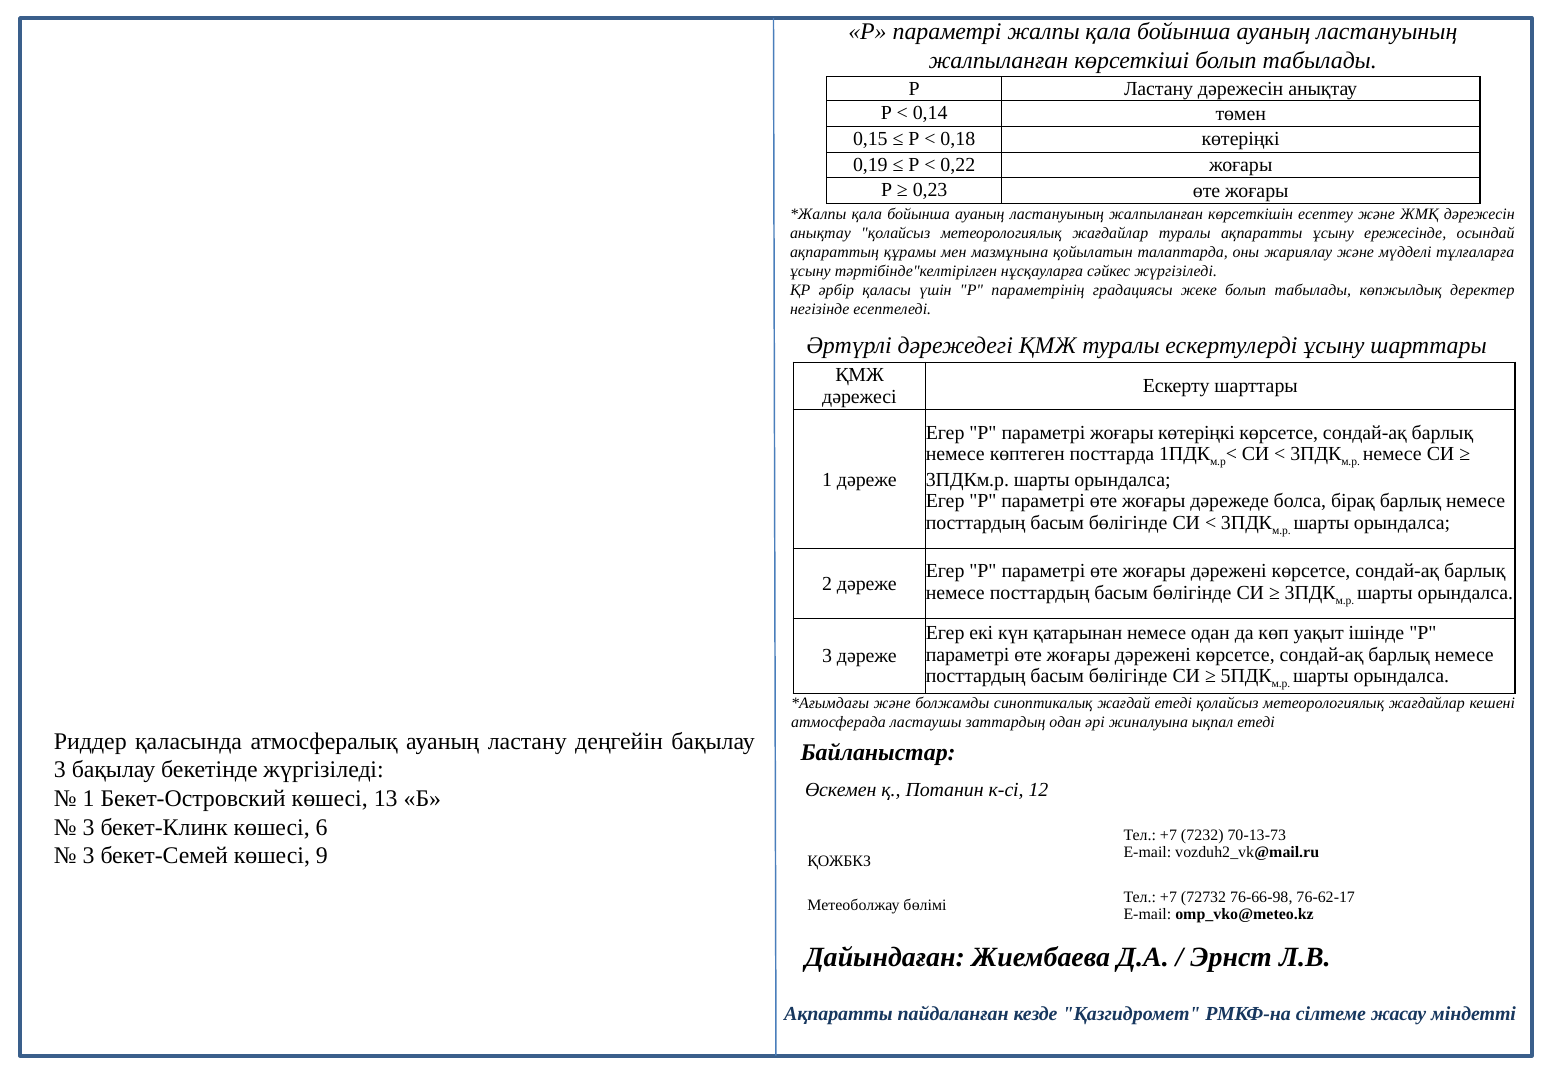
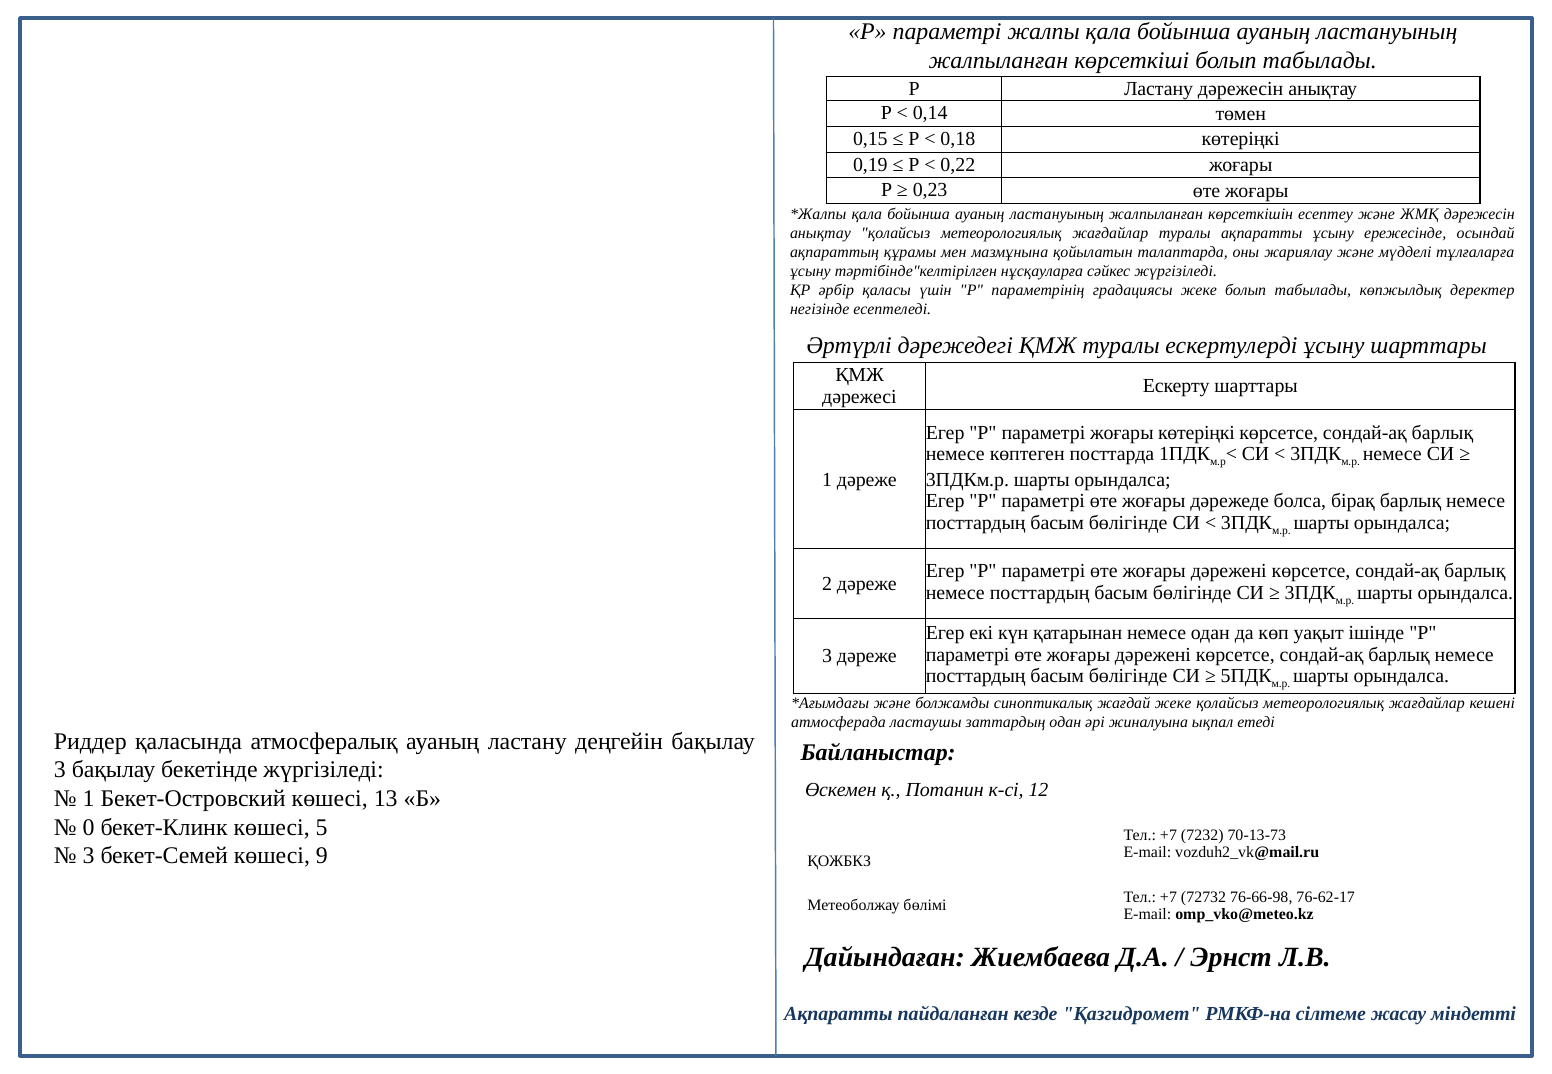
жағдай етеді: етеді -> жеке (1173, 703)
3: 3 -> 0 (89, 828)
6: 6 -> 5 (322, 828)
